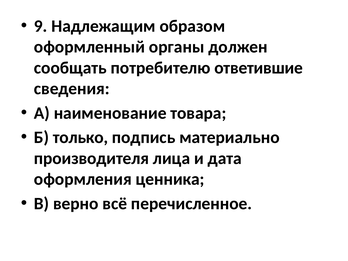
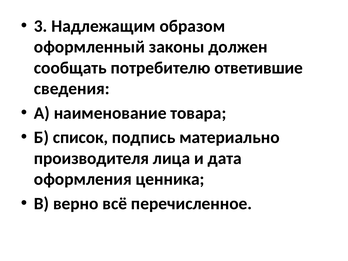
9: 9 -> 3 (41, 26)
органы: органы -> законы (177, 47)
только: только -> список (80, 137)
